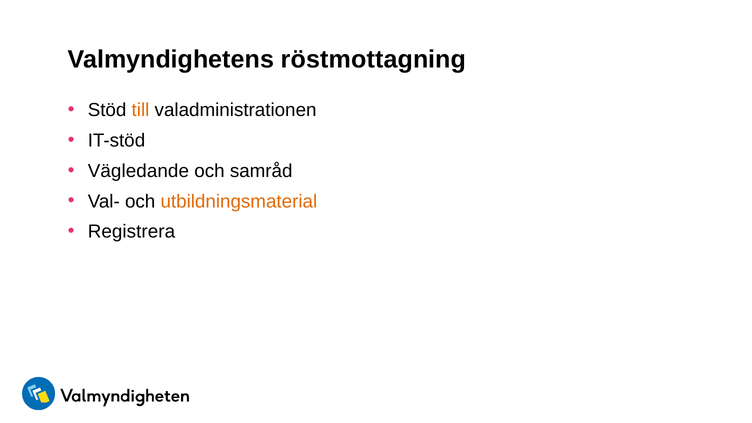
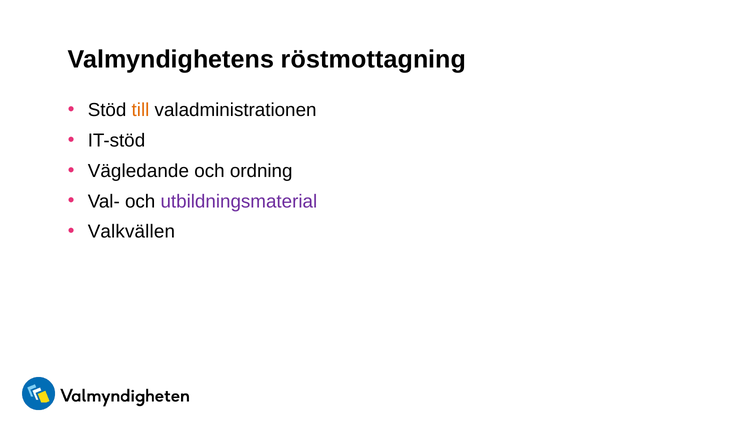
samråd: samråd -> ordning (261, 171)
utbildningsmaterial colour: orange -> purple (239, 201)
Registrera: Registrera -> Valkvällen (131, 232)
